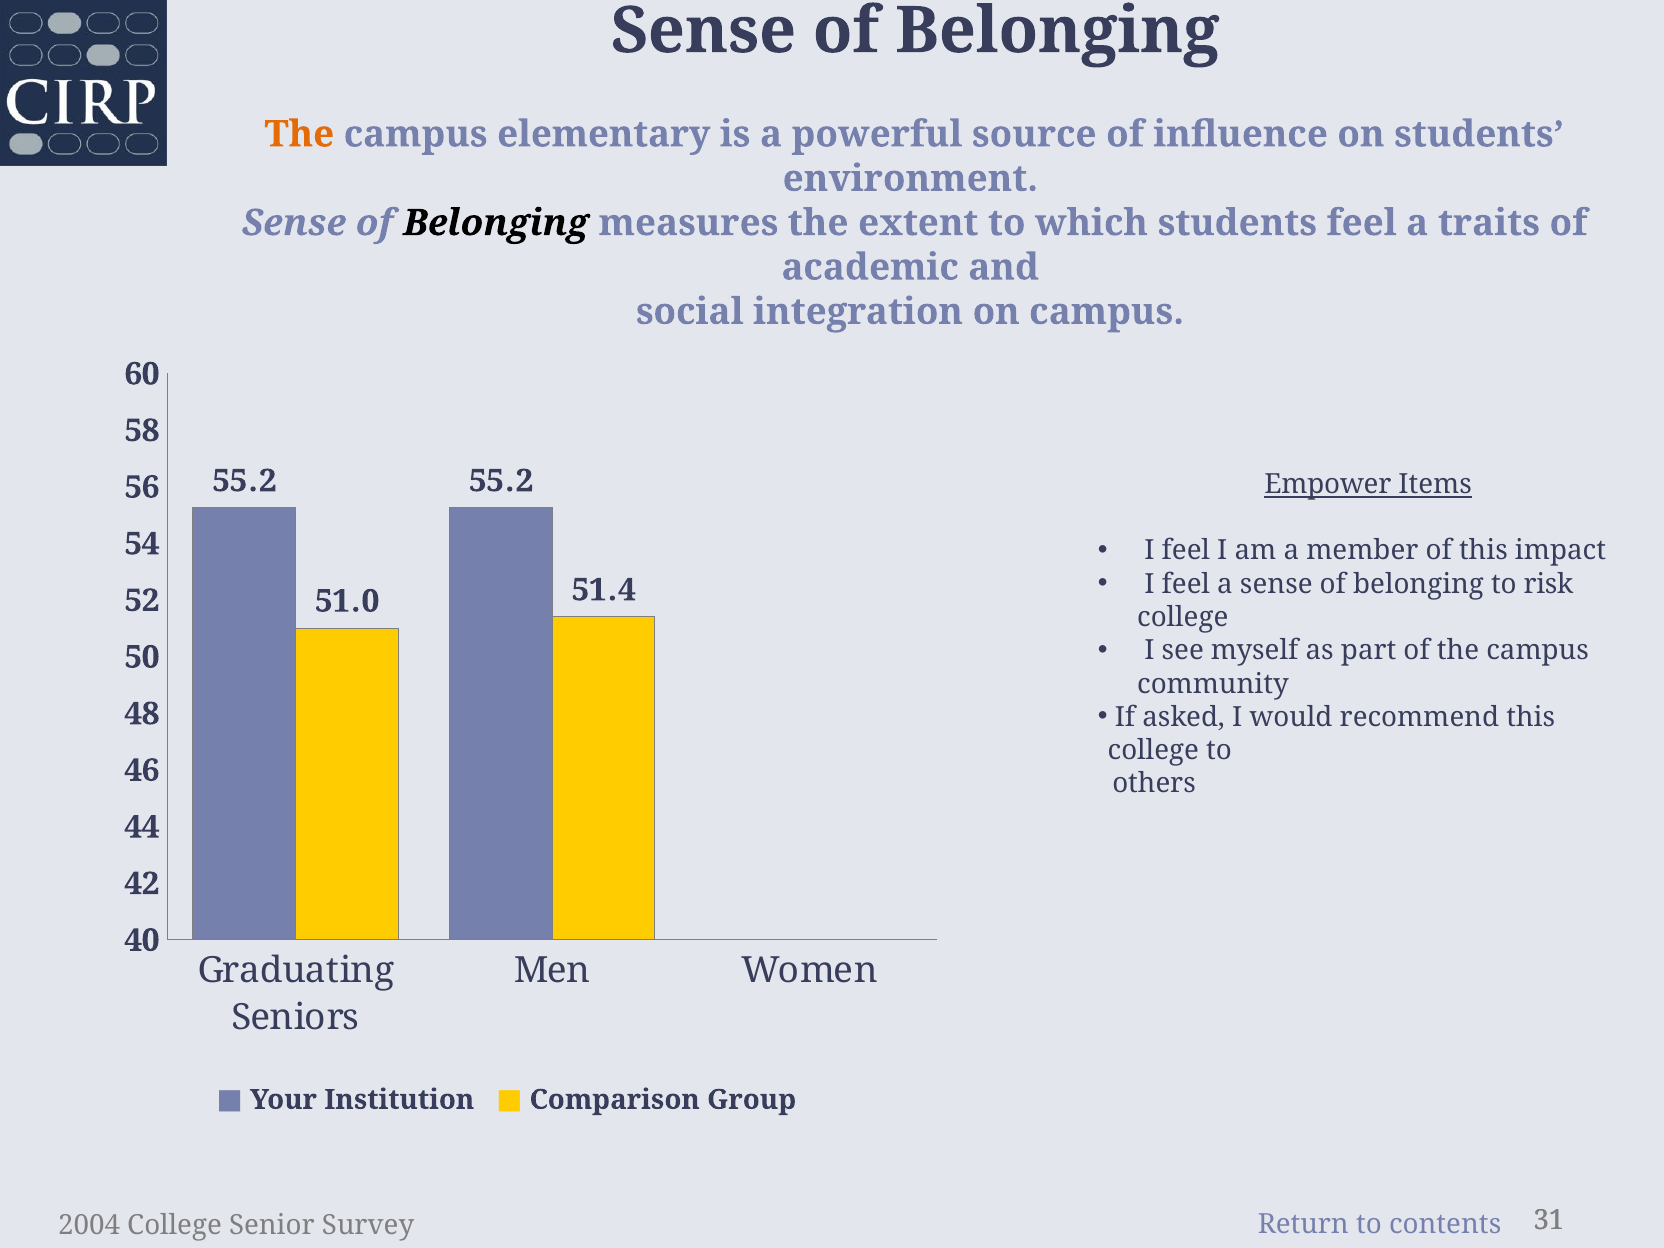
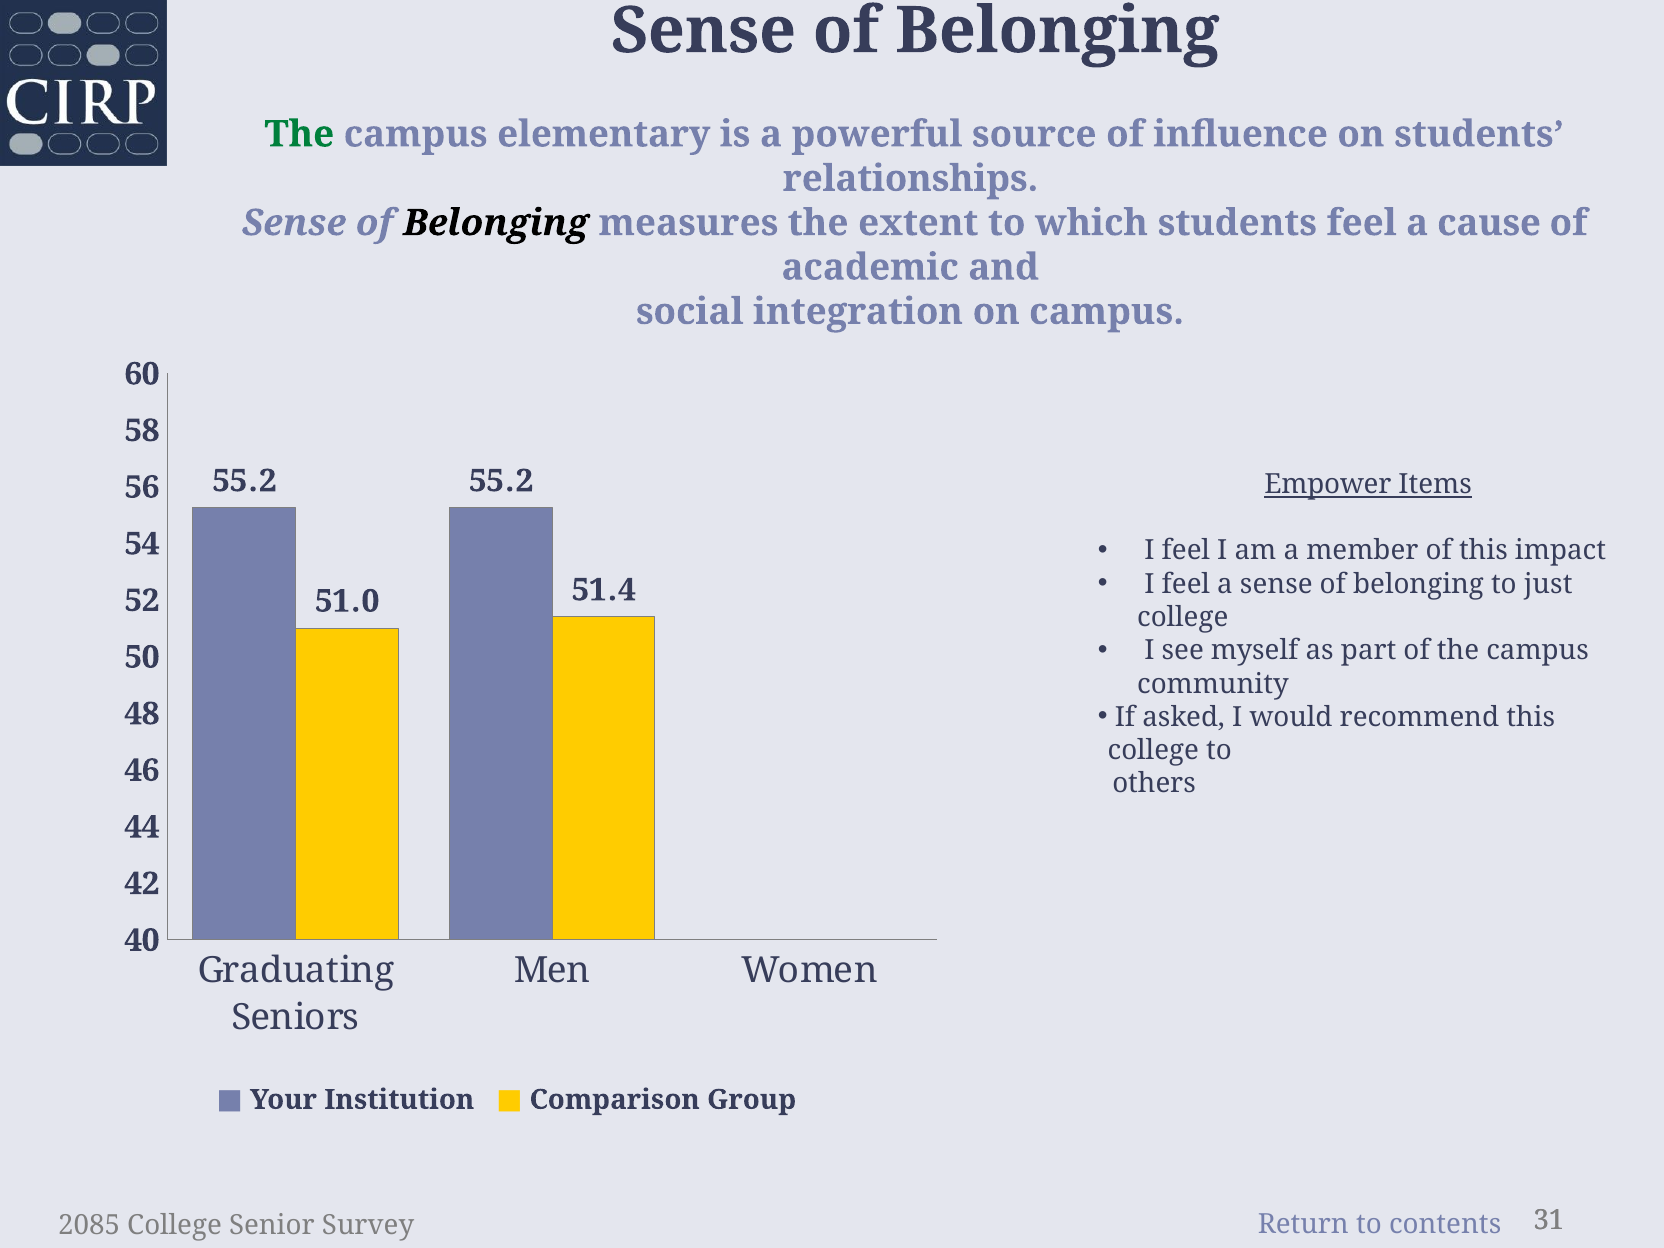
The colour: orange -> green (299, 134)
environment: environment -> relationships (910, 179)
traits: traits -> cause (1489, 223)
risk: risk -> just (1548, 584)
2004: 2004 -> 2085 (89, 1225)
